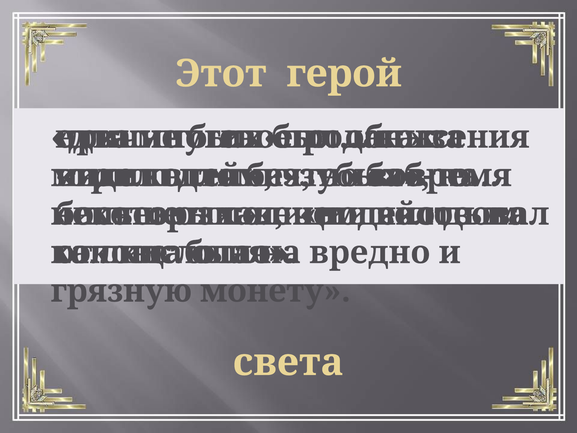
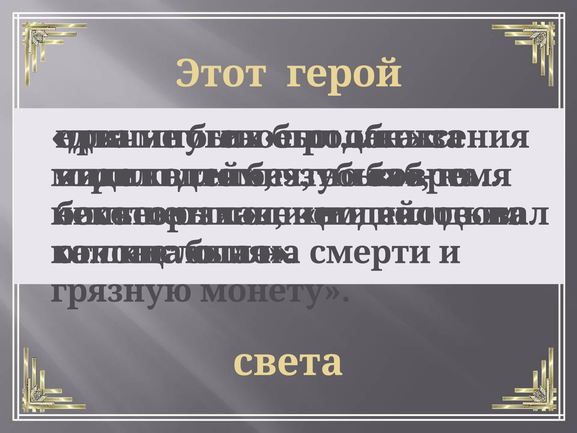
вредно: вредно -> смерти (370, 252)
